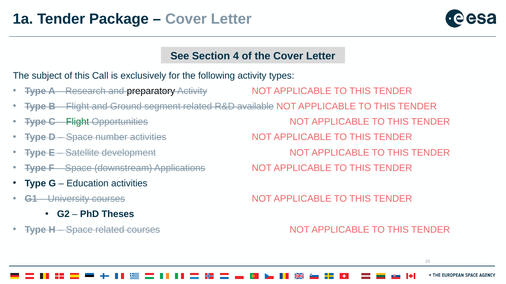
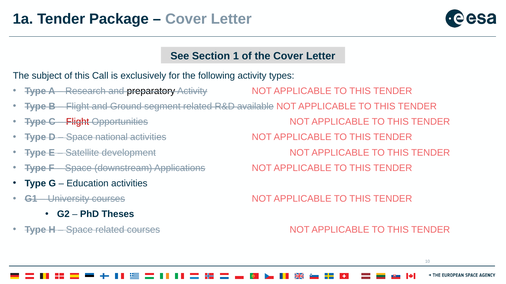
4: 4 -> 1 (236, 56)
Flight colour: green -> red (78, 122)
number: number -> national (112, 137)
